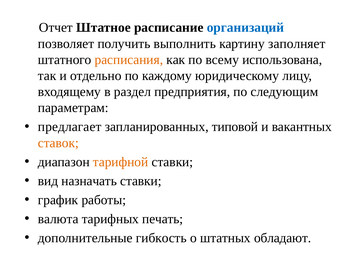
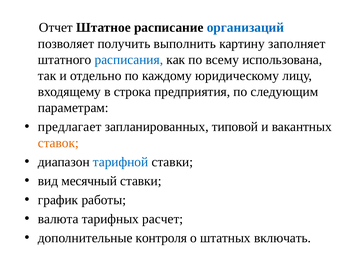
расписания colour: orange -> blue (129, 60)
раздел: раздел -> строка (132, 92)
тарифной colour: orange -> blue (121, 162)
назначать: назначать -> месячный (89, 181)
печать: печать -> расчет (163, 219)
гибкость: гибкость -> контроля (161, 238)
обладают: обладают -> включать (283, 238)
